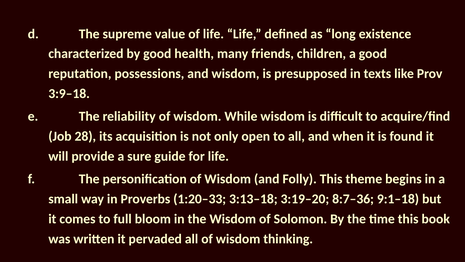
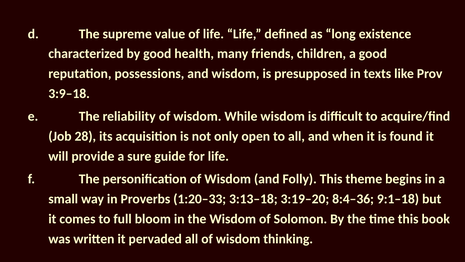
8:7–36: 8:7–36 -> 8:4–36 (353, 199)
